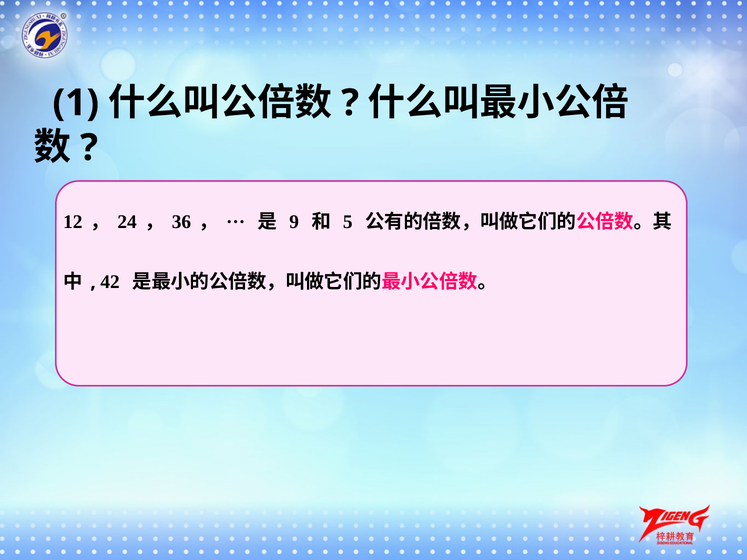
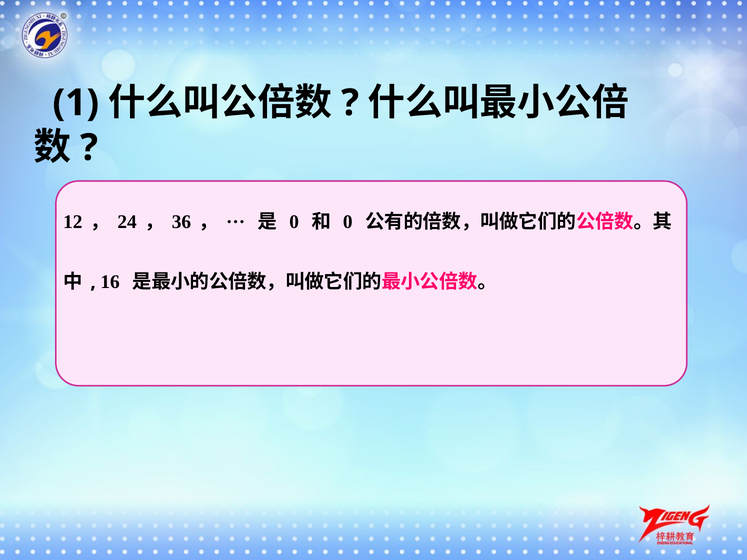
9: 9 -> 0 (294, 222)
5: 5 -> 0 (348, 222)
42: 42 -> 16 (110, 282)
